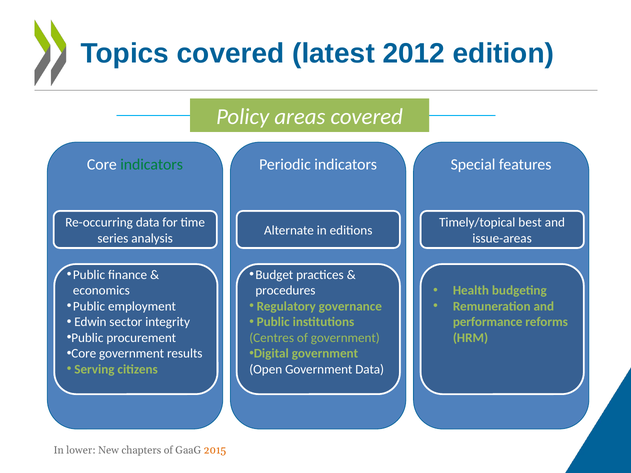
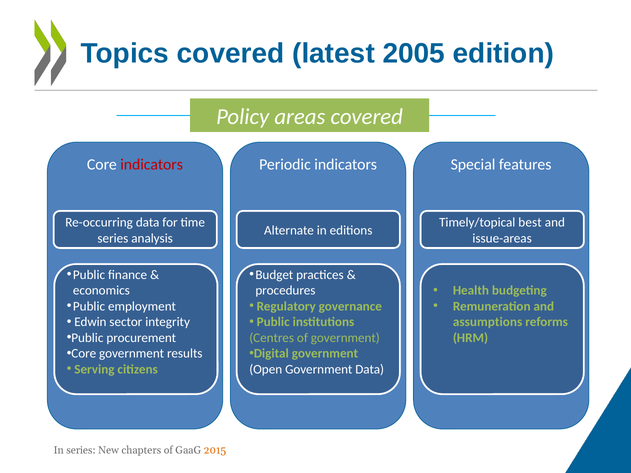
2012: 2012 -> 2005 (414, 54)
indicators colour: green -> red (152, 164)
performance: performance -> assumptions (488, 322)
In lower: lower -> series (81, 450)
